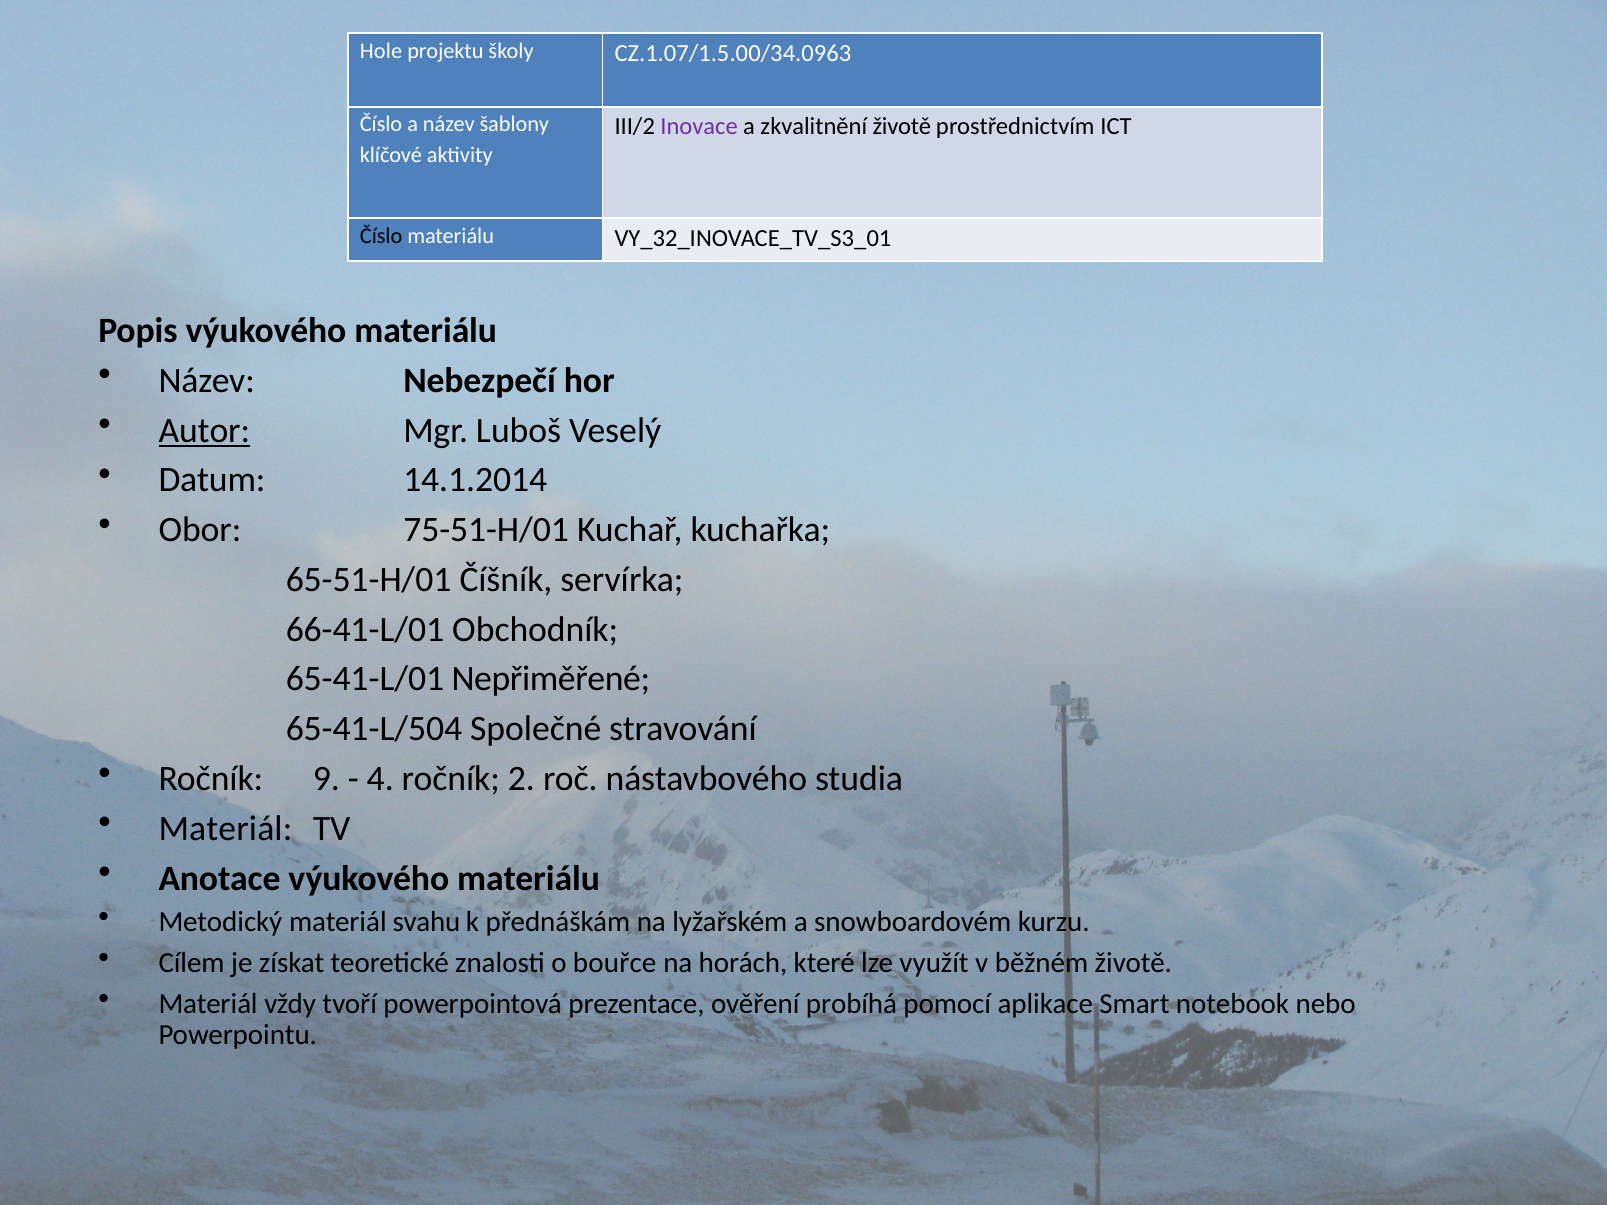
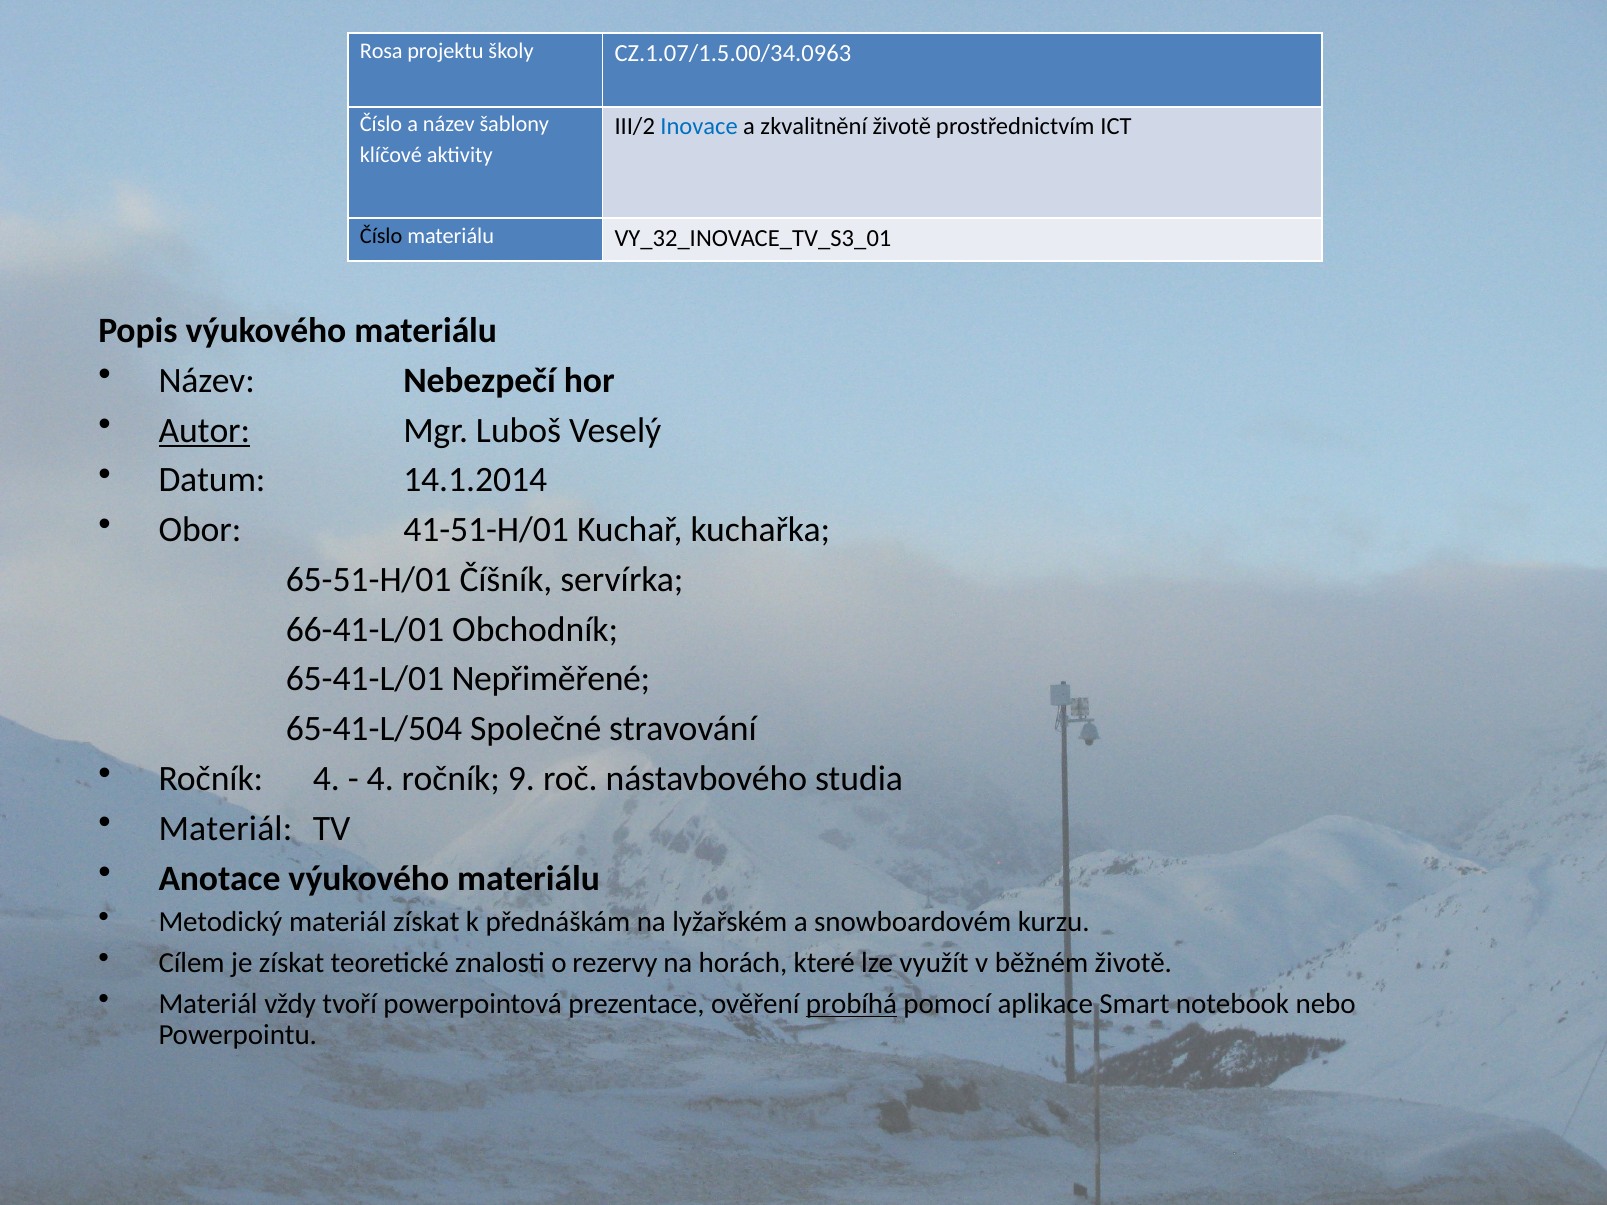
Hole: Hole -> Rosa (381, 51)
Inovace colour: purple -> blue (699, 127)
75-51-H/01: 75-51-H/01 -> 41-51-H/01 (486, 530)
Ročník 9: 9 -> 4 (326, 779)
2: 2 -> 9 (521, 779)
materiál svahu: svahu -> získat (426, 922)
bouřce: bouřce -> rezervy (615, 963)
probíhá underline: none -> present (851, 1004)
